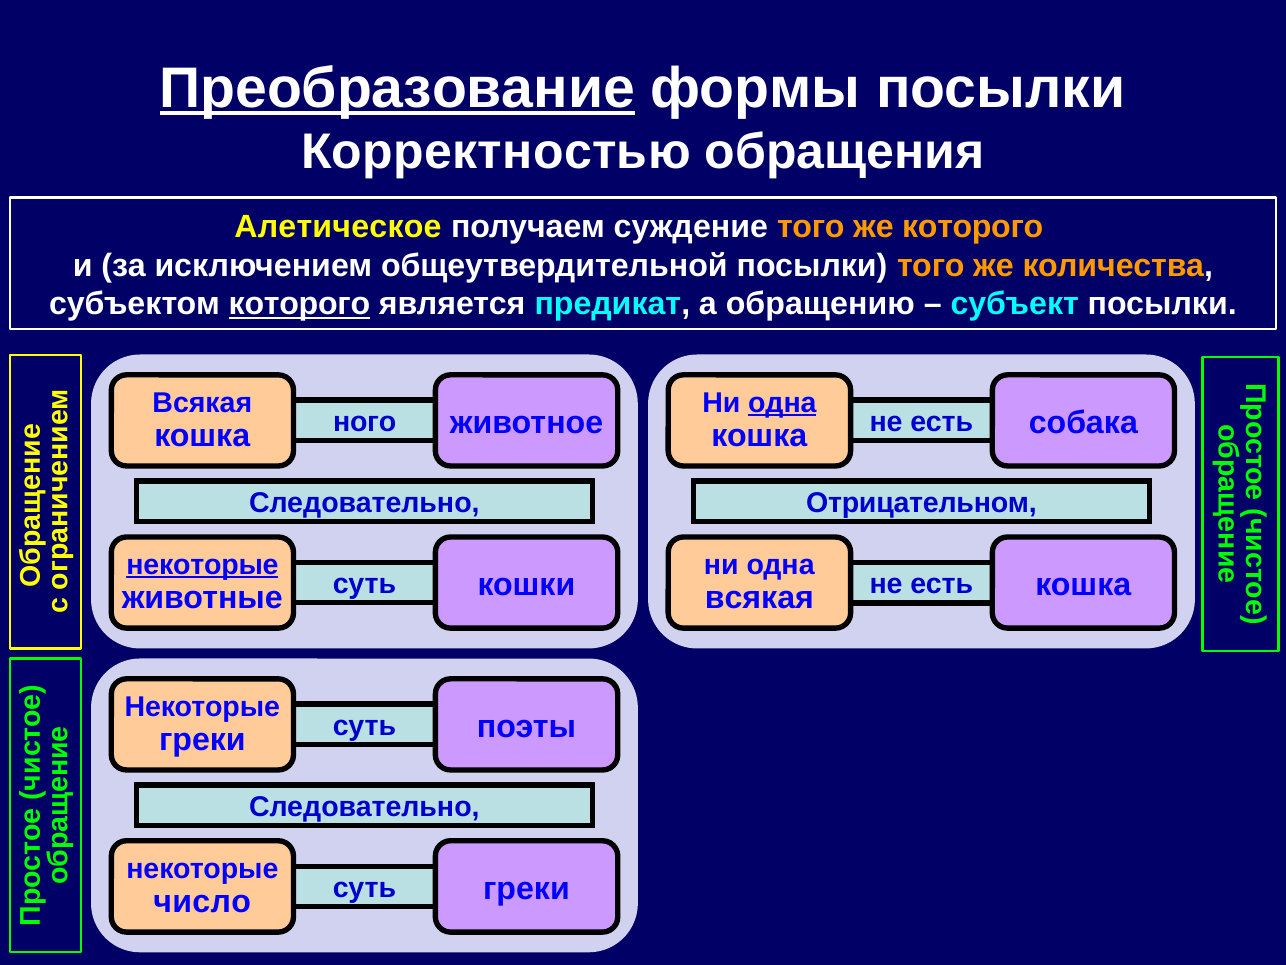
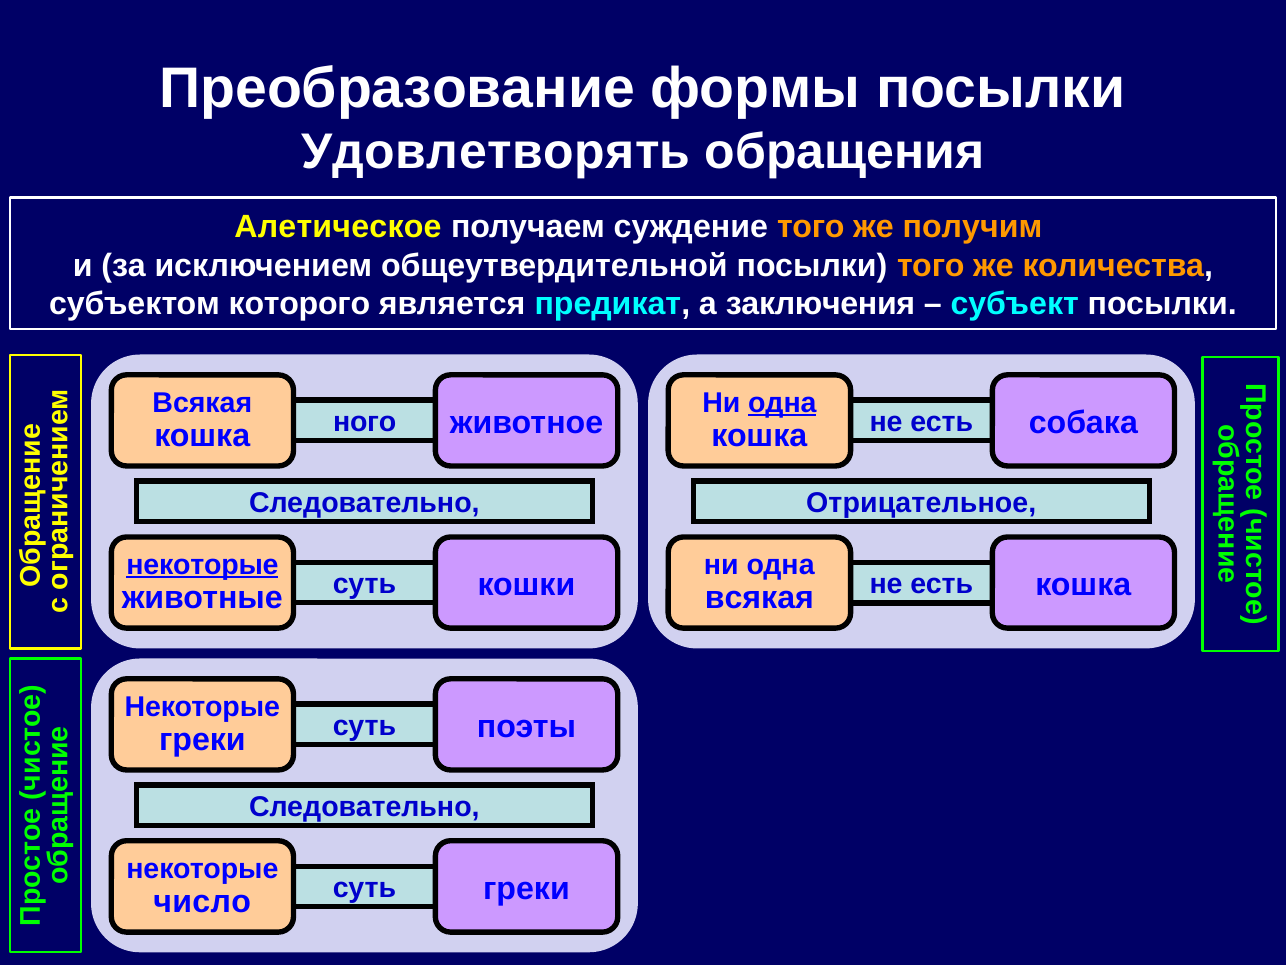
Преобразование underline: present -> none (397, 88)
Корректностью: Корректностью -> Удовлетворять (496, 152)
же которого: которого -> получим (973, 227)
которого underline: present -> none (299, 304)
обращению: обращению -> заключения (821, 304)
Отрицательном: Отрицательном -> Отрицательное (921, 503)
